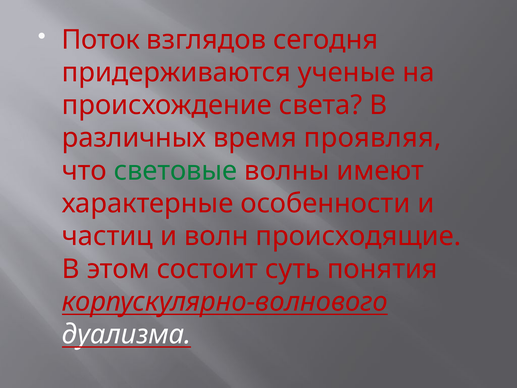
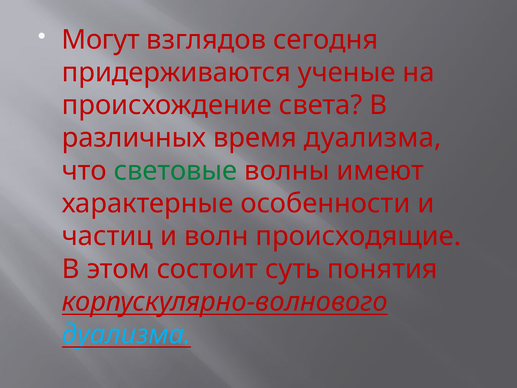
Поток: Поток -> Могут (101, 40)
время проявляя: проявляя -> дуализма (373, 138)
дуализма colour: white -> light blue (127, 334)
